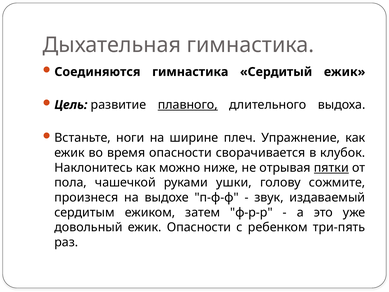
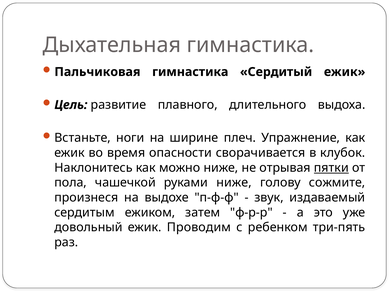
Соединяются: Соединяются -> Пальчиковая (97, 72)
плавного underline: present -> none (188, 105)
руками ушки: ушки -> ниже (234, 182)
ежик Опасности: Опасности -> Проводим (199, 227)
